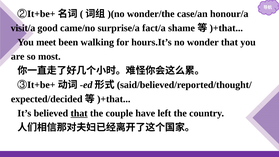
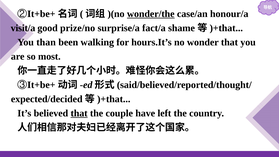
wonder/the underline: none -> present (151, 14)
came/no: came/no -> prize/no (78, 28)
meet: meet -> than (46, 42)
